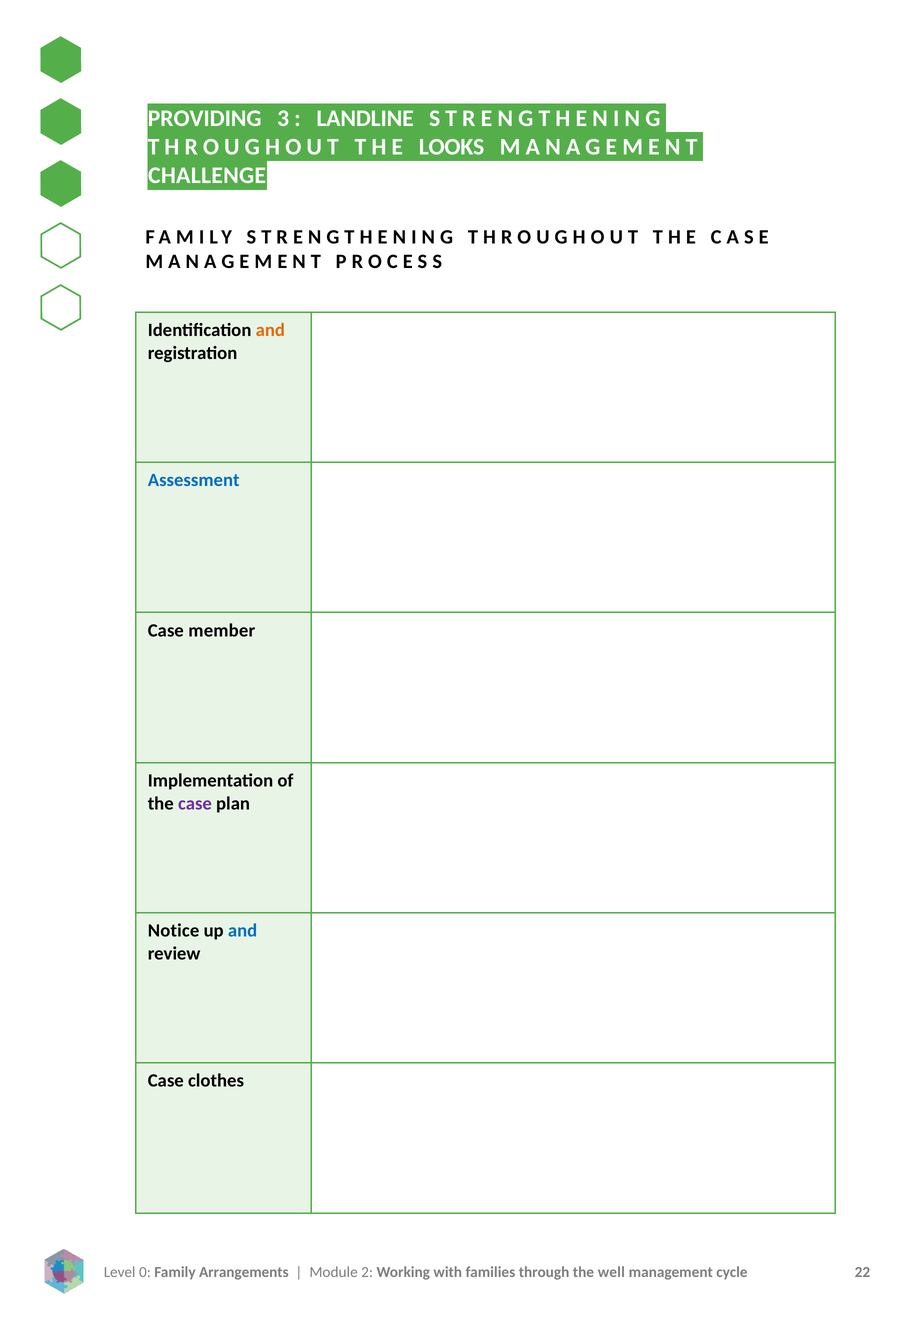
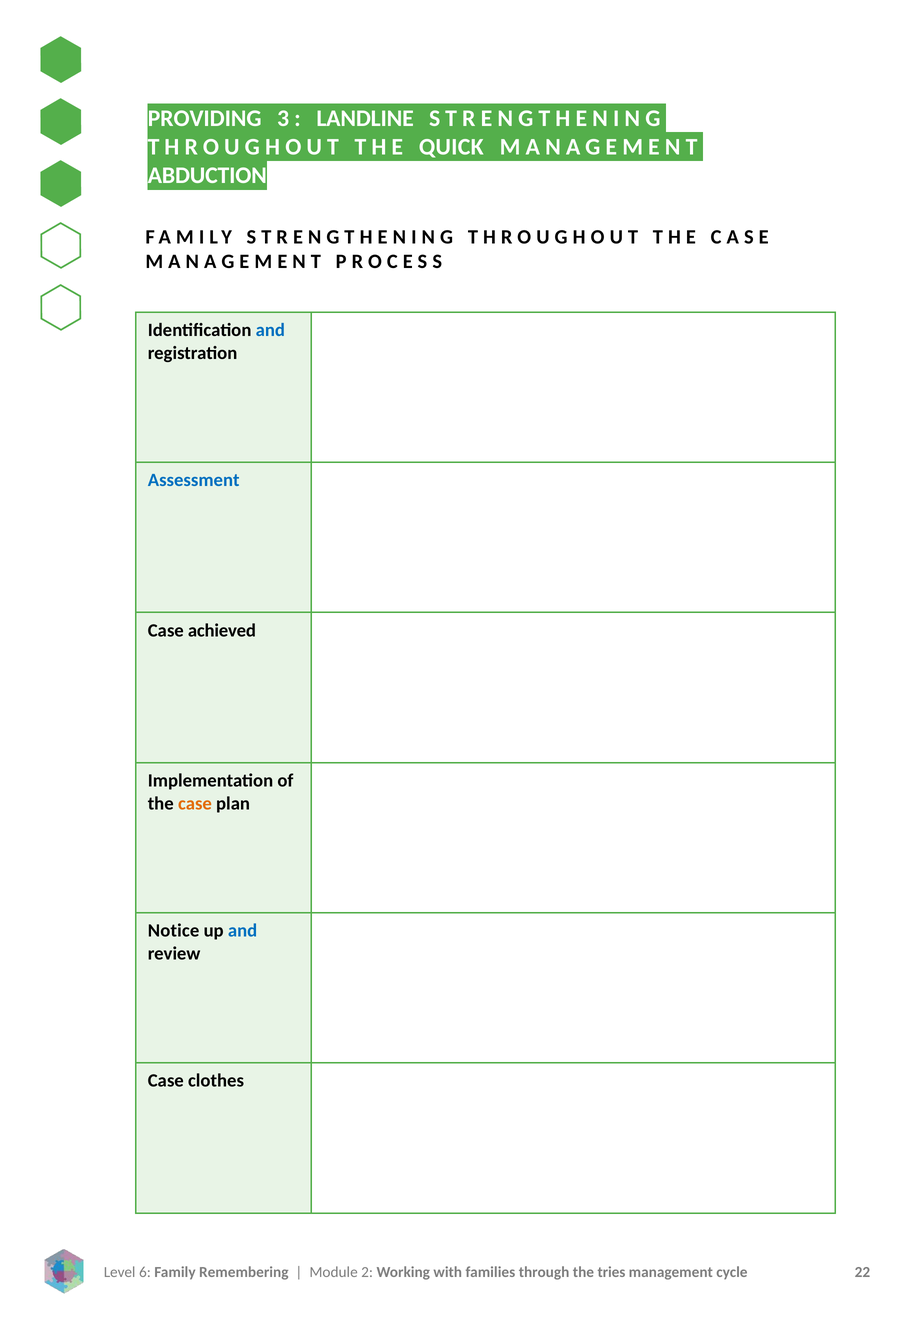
LOOKS: LOOKS -> QUICK (451, 147)
CHALLENGE: CHALLENGE -> ABDUCTION (207, 175)
and colour: orange -> blue (270, 330)
member: member -> achieved (222, 630)
case colour: purple -> orange (195, 804)
0: 0 -> 6 (145, 1272)
Arrangements: Arrangements -> Remembering (244, 1272)
well: well -> tries (611, 1272)
